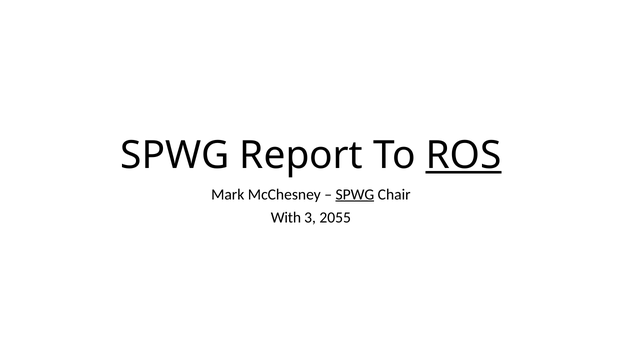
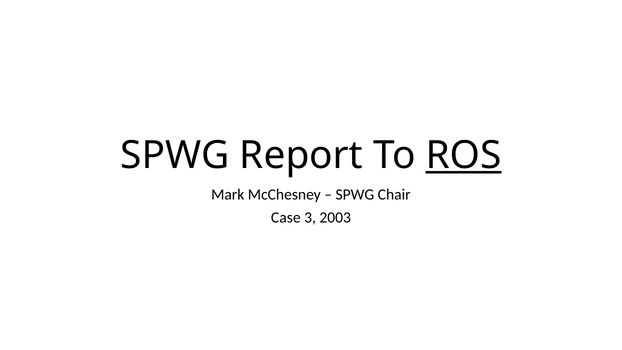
SPWG underline: present -> none (355, 194)
With: With -> Case (286, 218)
2055: 2055 -> 2003 (335, 218)
